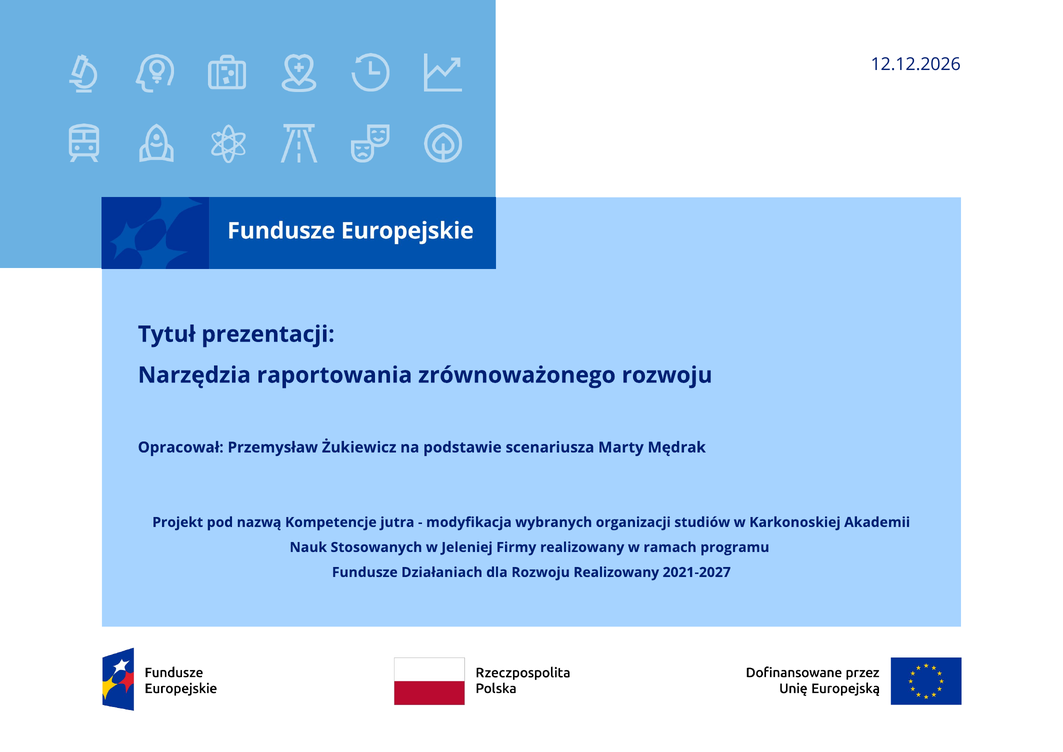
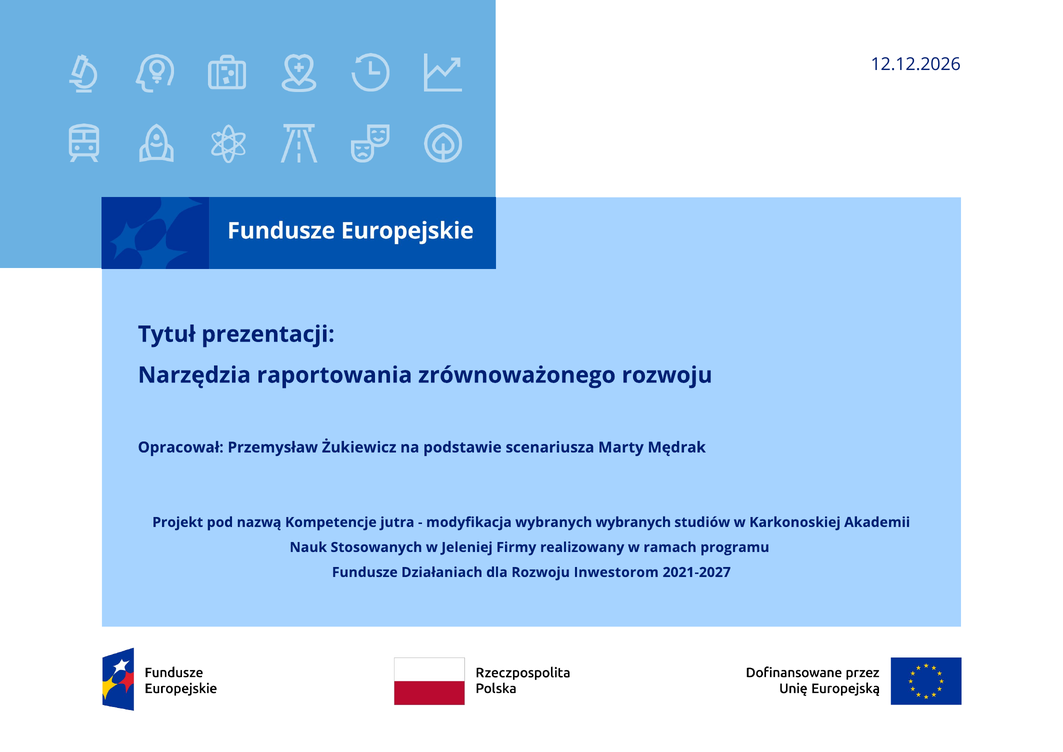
wybranych organizacji: organizacji -> wybranych (633, 522)
Rozwoju Realizowany: Realizowany -> Inwestorom (616, 572)
